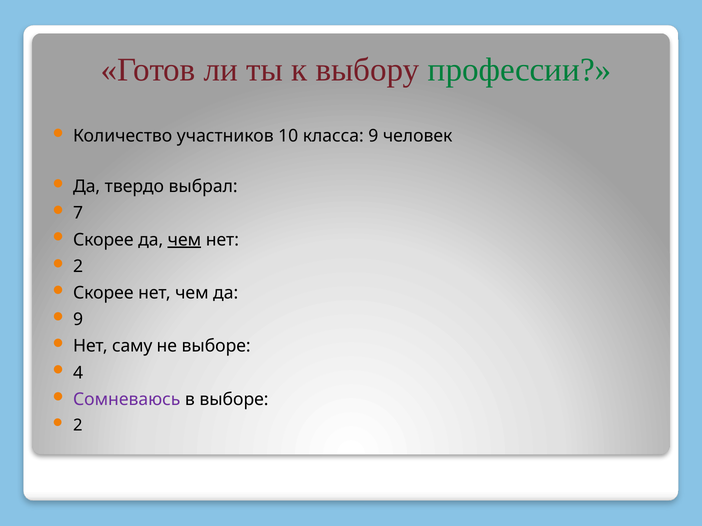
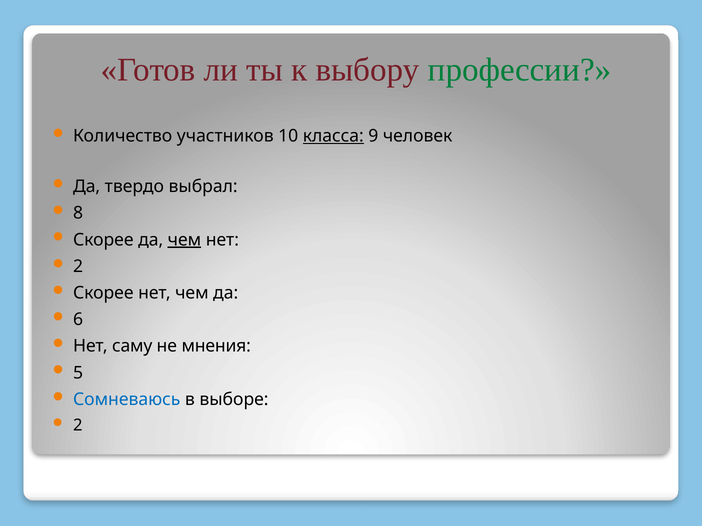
класса underline: none -> present (333, 136)
7: 7 -> 8 (78, 213)
9: 9 -> 6 (78, 320)
не выборе: выборе -> мнения (216, 347)
4: 4 -> 5 (78, 373)
Сомневаюсь colour: purple -> blue (127, 400)
